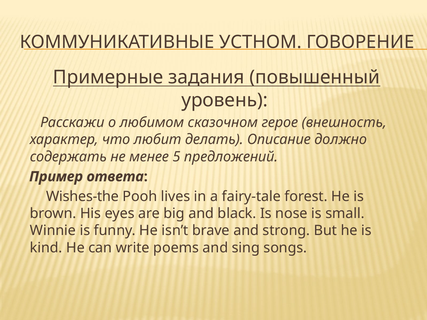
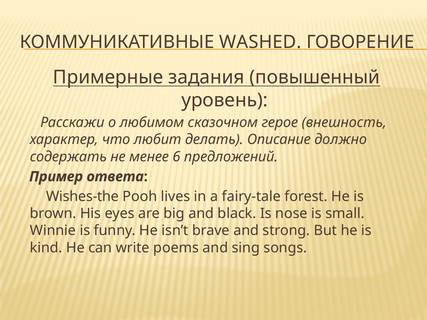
УСТНОМ: УСТНОМ -> WASHED (260, 42)
5: 5 -> 6 (176, 157)
